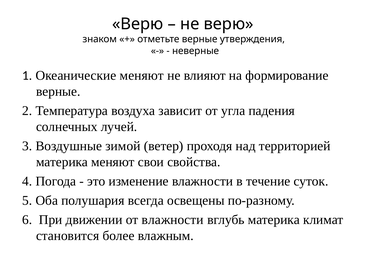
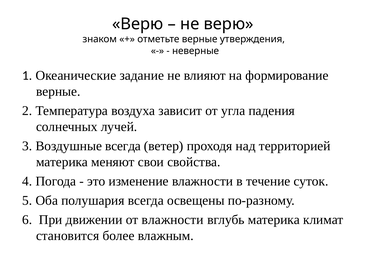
Океанические меняют: меняют -> задание (142, 76)
Воздушные зимой: зимой -> всегда (123, 146)
